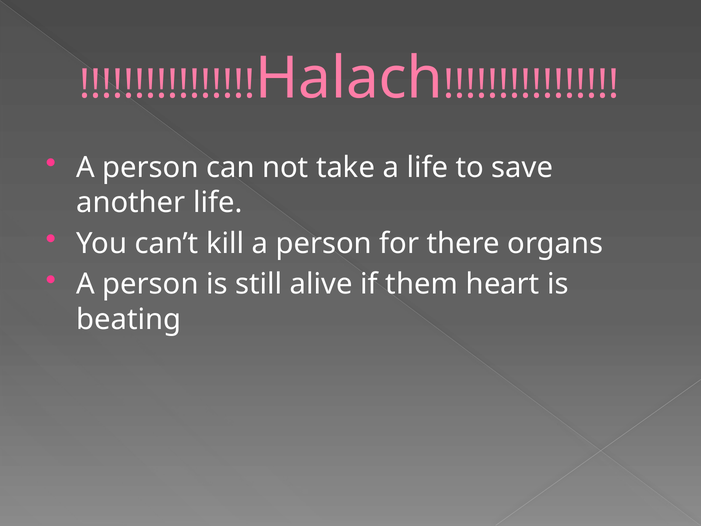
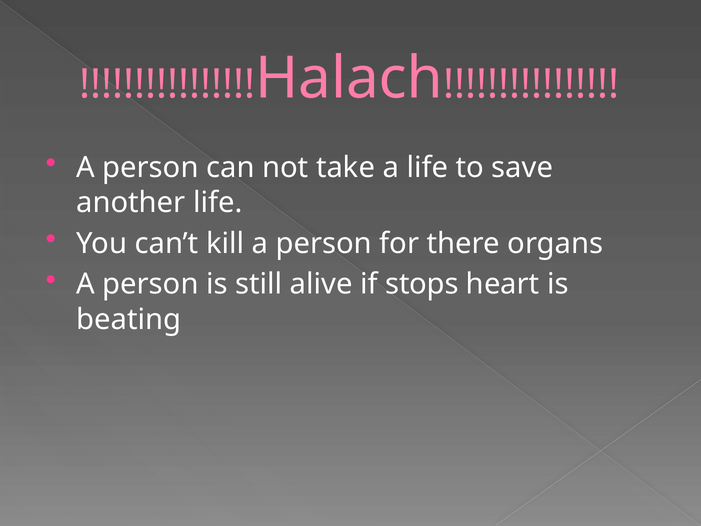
them: them -> stops (422, 284)
